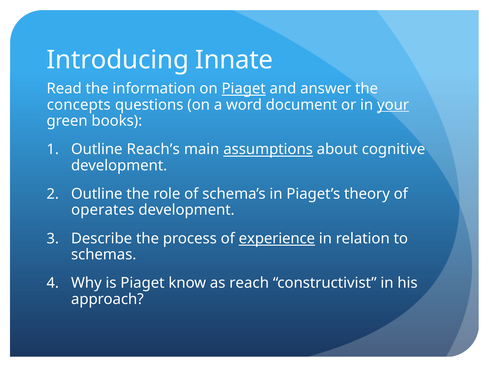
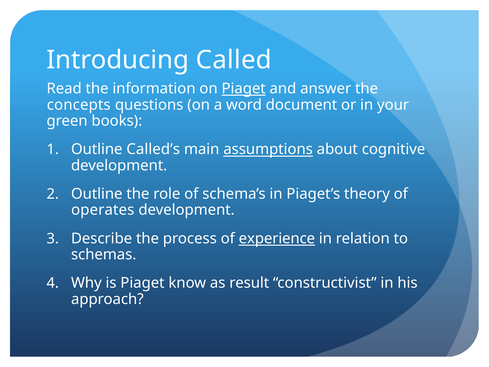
Innate: Innate -> Called (234, 60)
your underline: present -> none (393, 105)
Reach’s: Reach’s -> Called’s (153, 149)
reach: reach -> result (249, 283)
